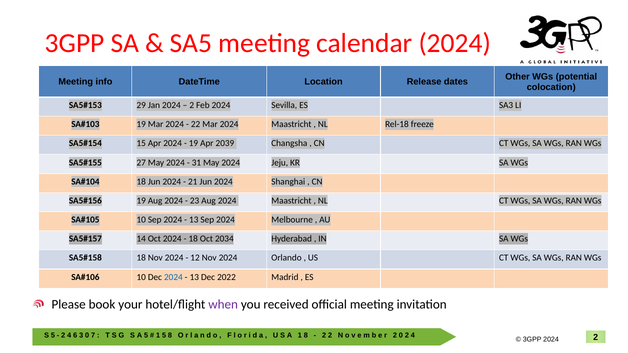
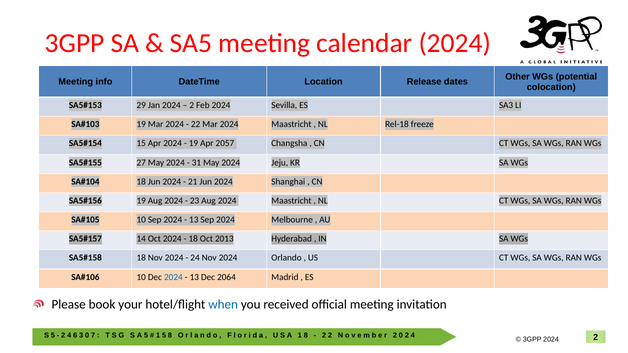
2039: 2039 -> 2057 (225, 144)
2034: 2034 -> 2013 (224, 239)
12: 12 -> 24 (195, 258)
2022: 2022 -> 2064 (226, 277)
when colour: purple -> blue (223, 305)
